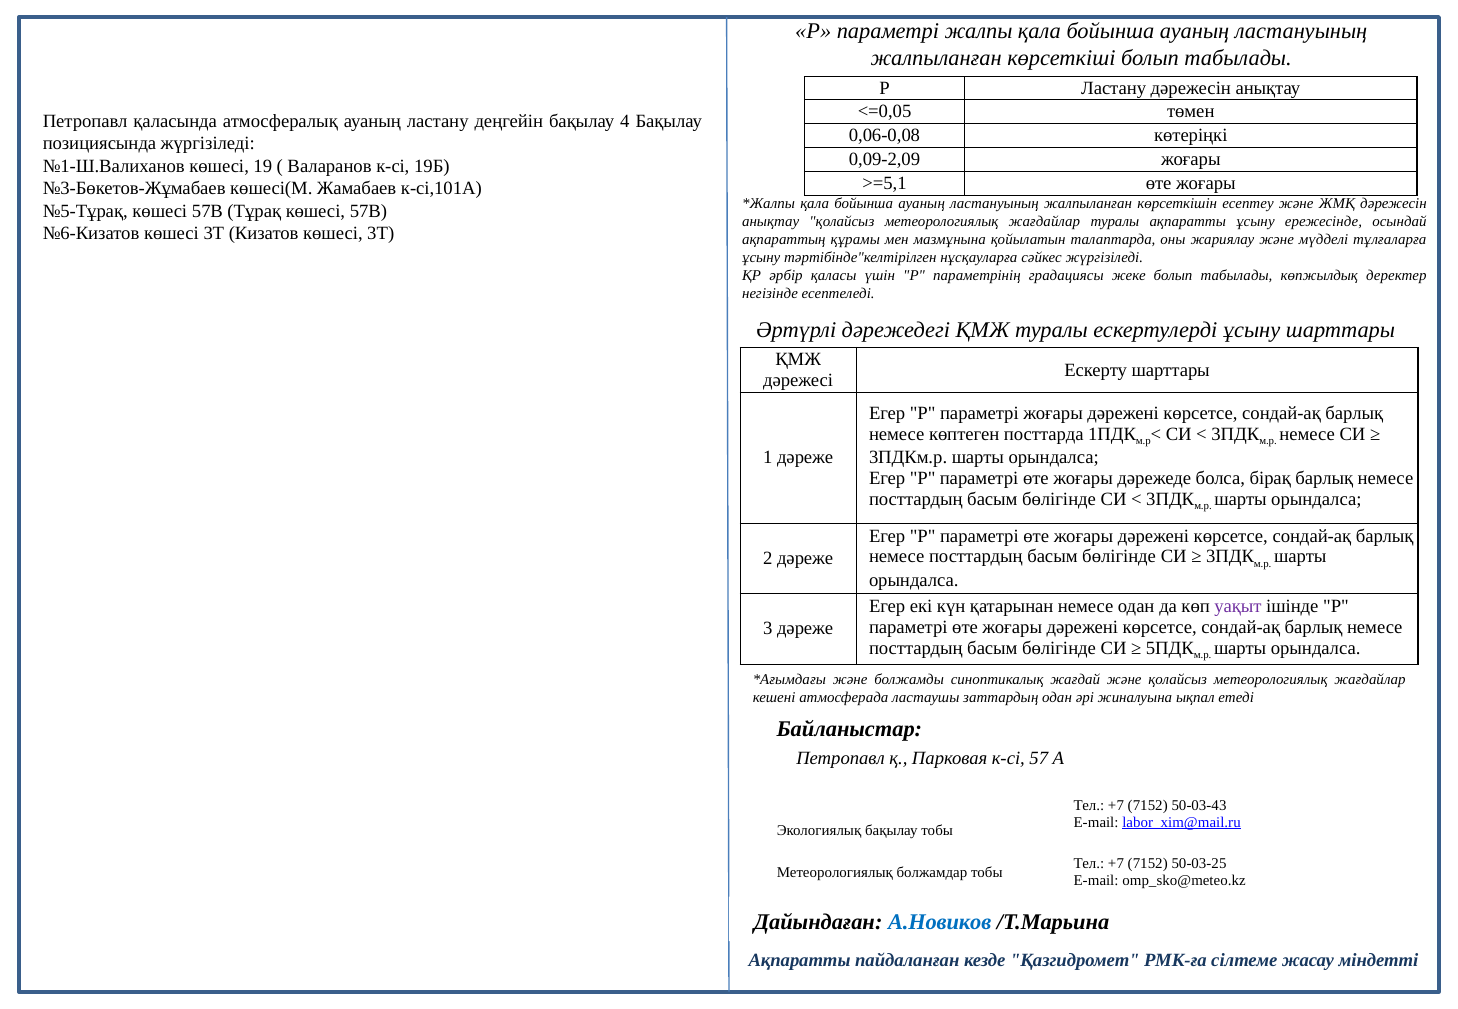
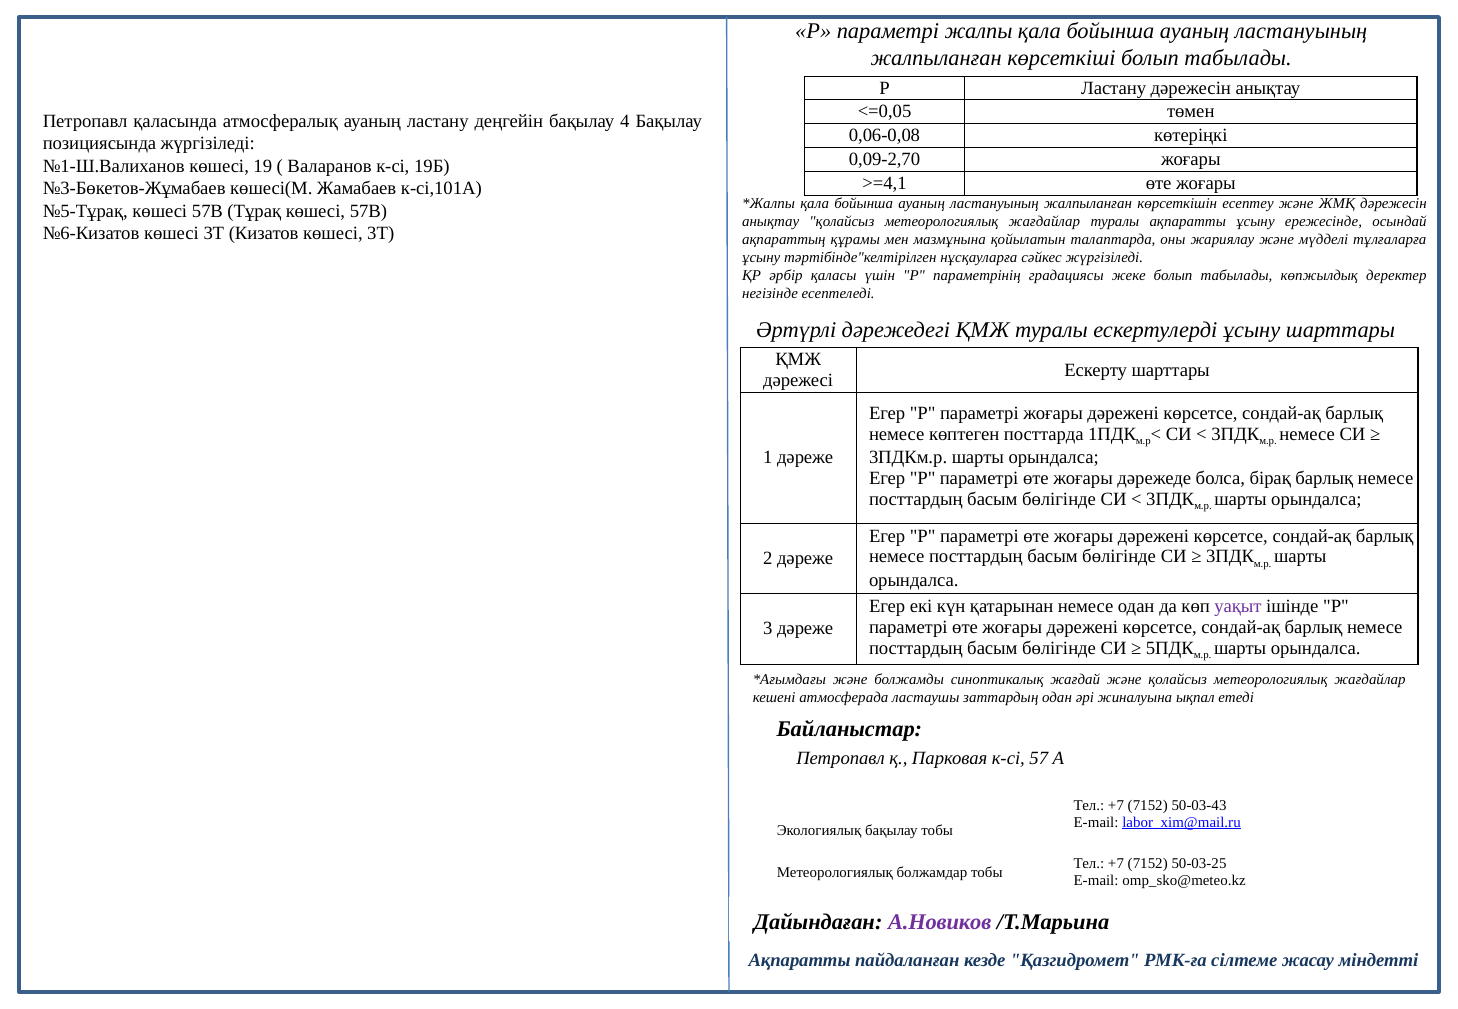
0,09-2,09: 0,09-2,09 -> 0,09-2,70 (885, 159)
>=5,1: >=5,1 -> >=4,1 (885, 183)
А.Новиков colour: blue -> purple (940, 922)
